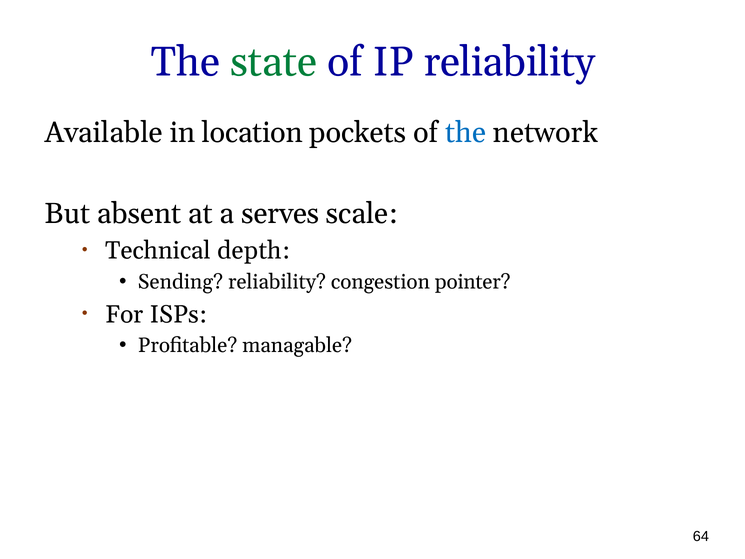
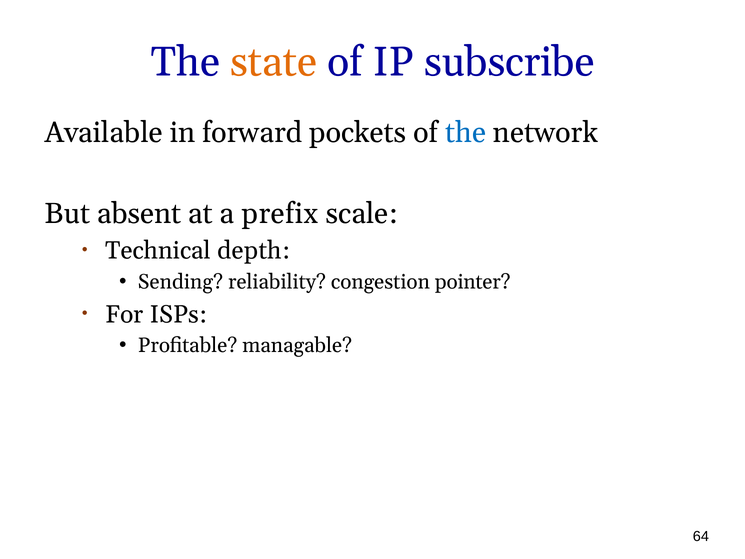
state colour: green -> orange (274, 62)
IP reliability: reliability -> subscribe (509, 62)
location: location -> forward (252, 132)
serves: serves -> prefix (280, 214)
